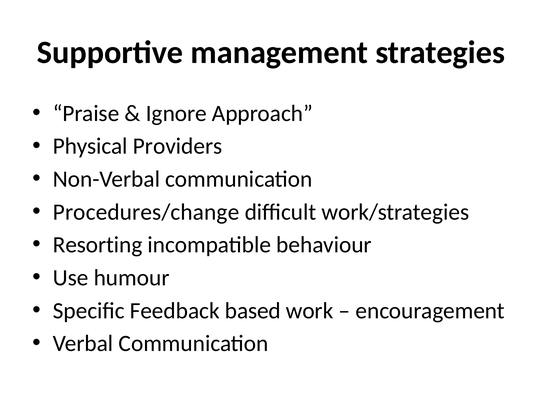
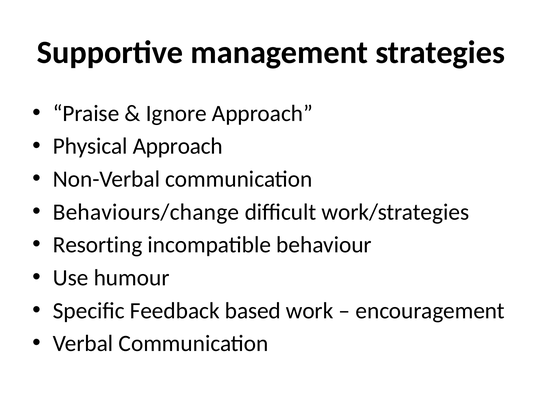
Physical Providers: Providers -> Approach (178, 146)
Procedures/change: Procedures/change -> Behaviours/change (146, 212)
